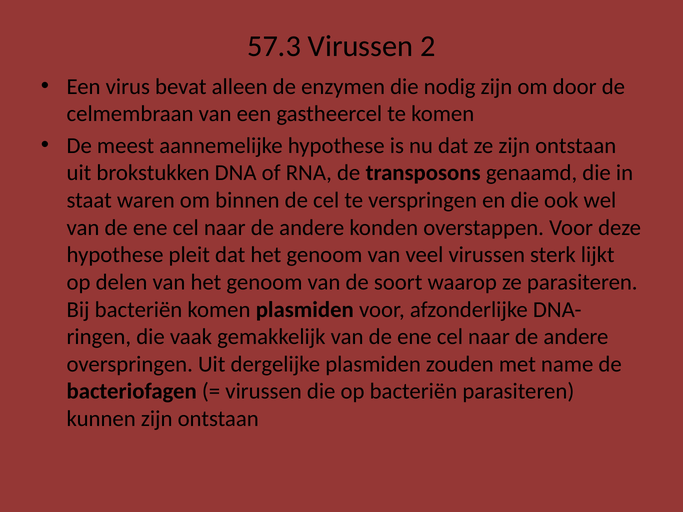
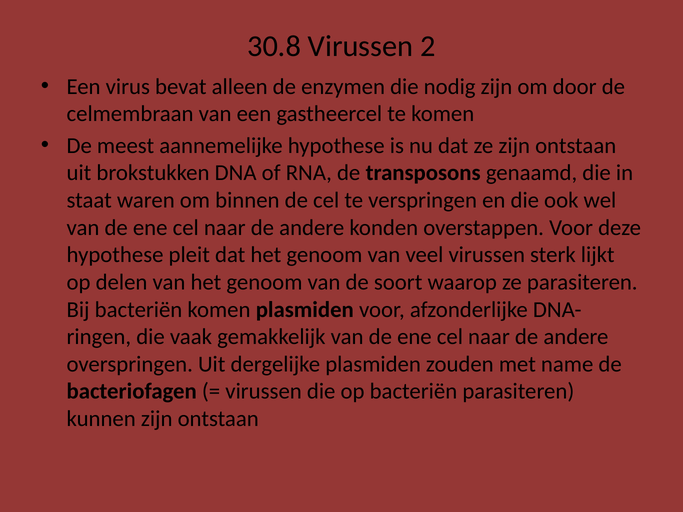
57.3: 57.3 -> 30.8 (274, 46)
